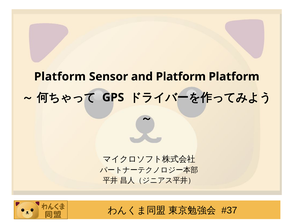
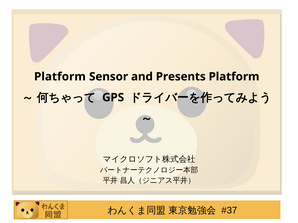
and Platform: Platform -> Presents (181, 77)
